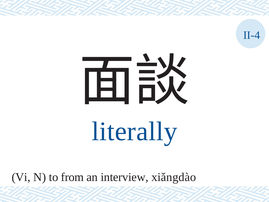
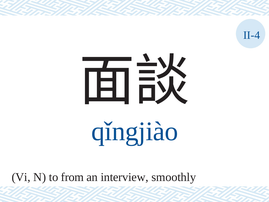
literally: literally -> qǐngjiào (135, 131)
xiǎngdào: xiǎngdào -> smoothly (174, 177)
